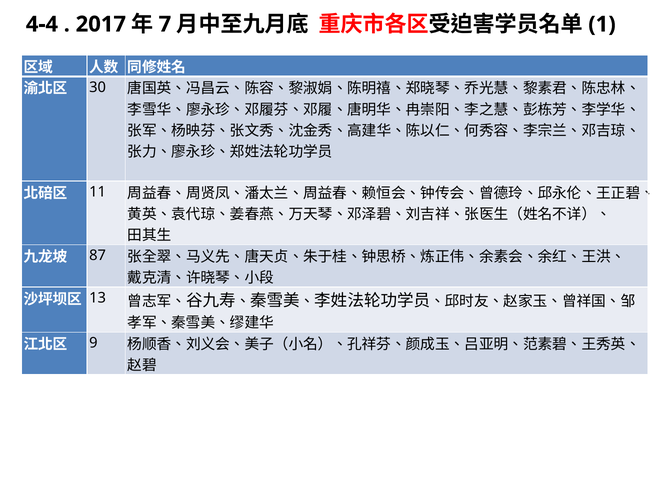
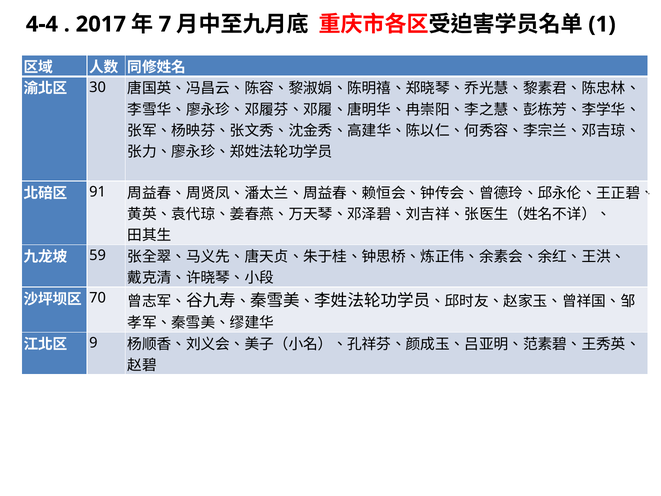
11: 11 -> 91 (98, 192)
87: 87 -> 59 (98, 255)
13: 13 -> 70 (98, 298)
